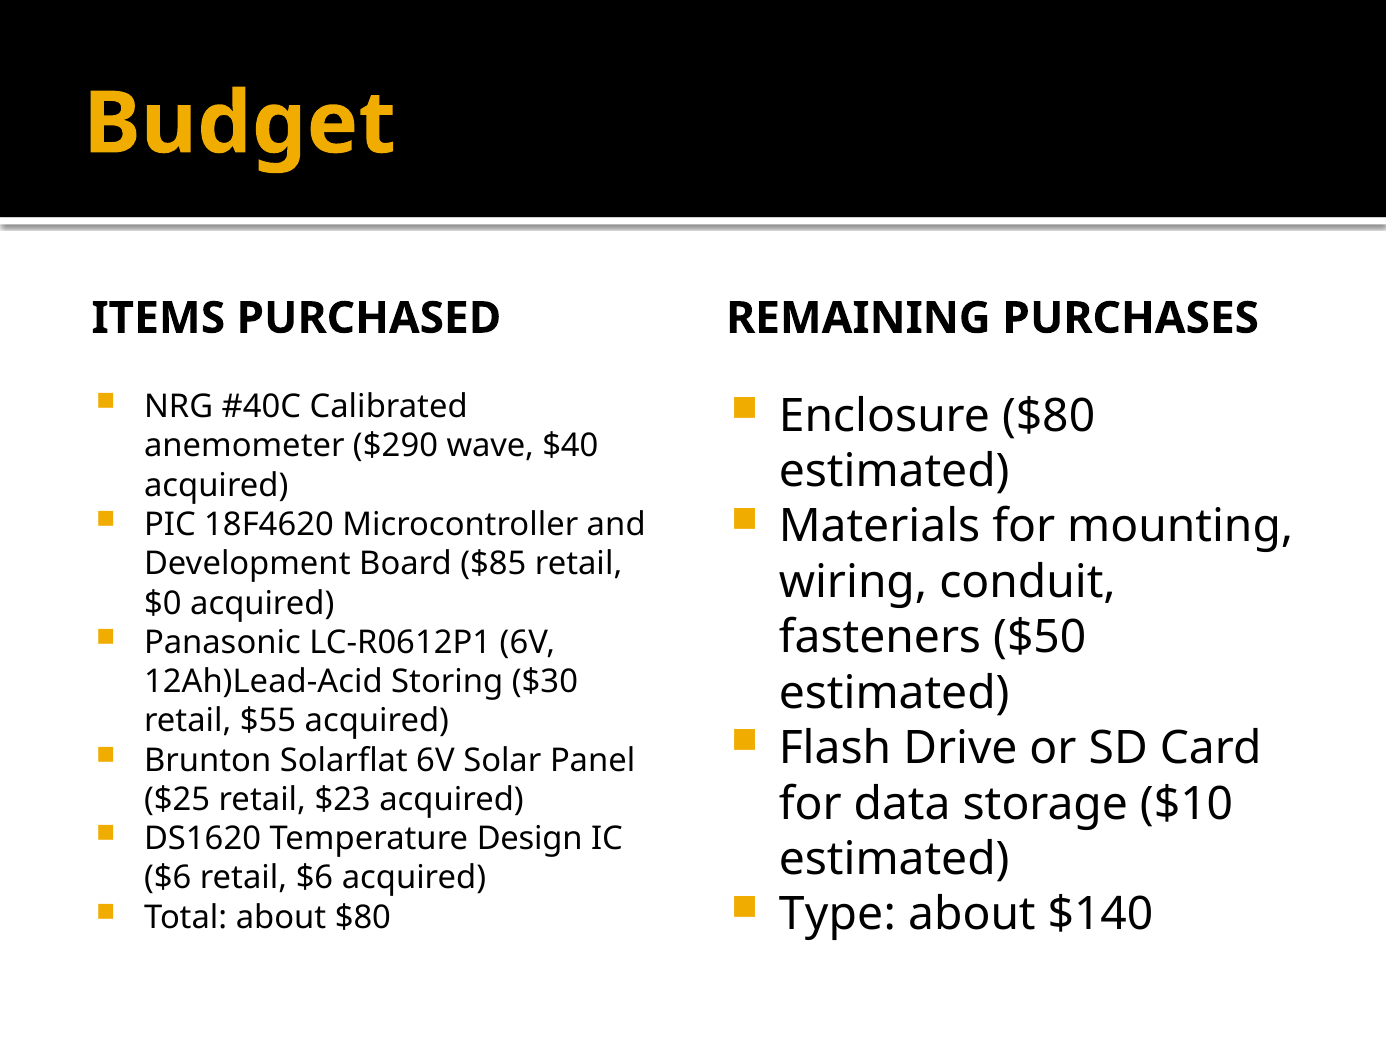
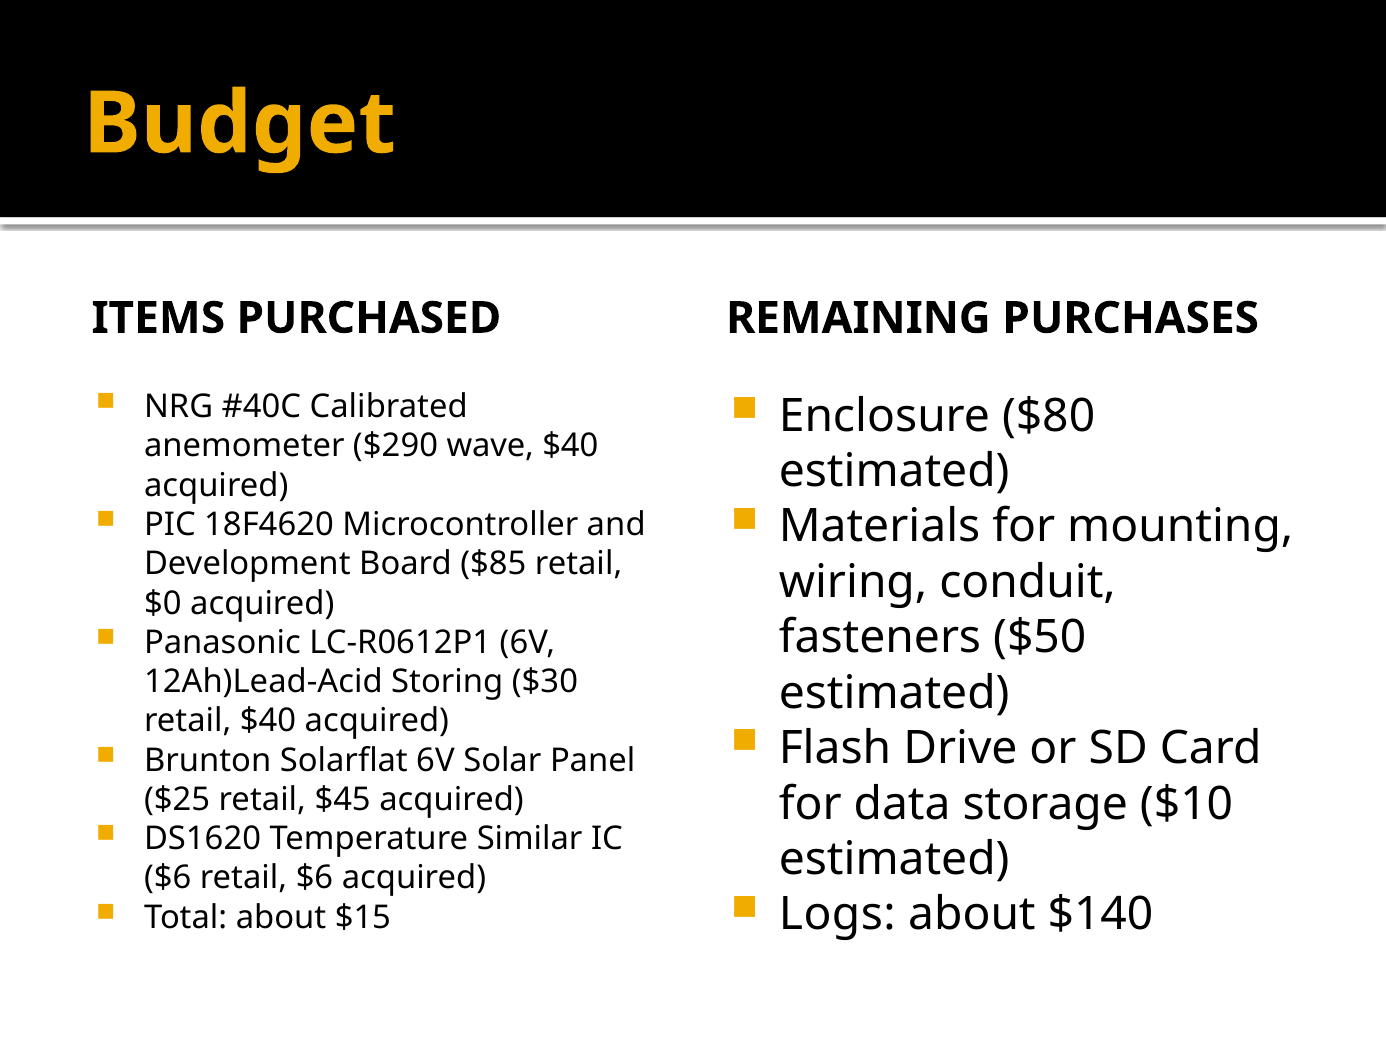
retail $55: $55 -> $40 (268, 721)
$23: $23 -> $45 (343, 800)
Design: Design -> Similar (530, 839)
Type: Type -> Logs (837, 915)
about $80: $80 -> $15 (363, 918)
